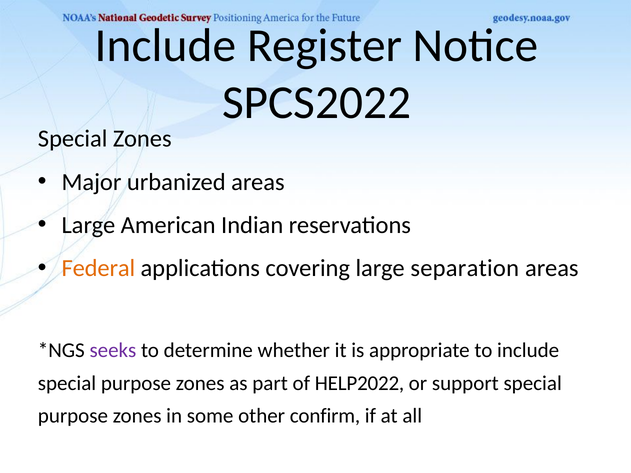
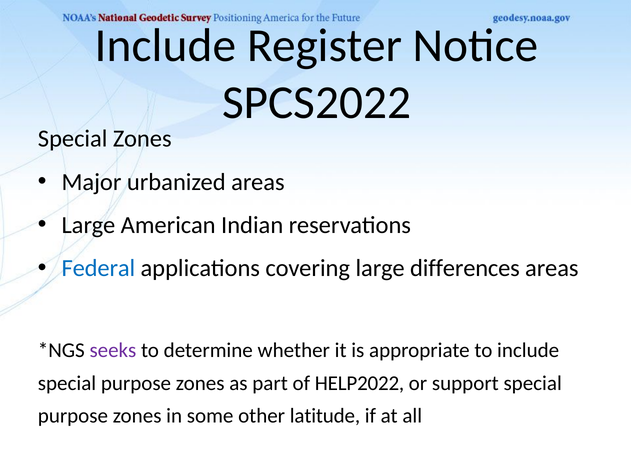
Federal colour: orange -> blue (98, 268)
separation: separation -> differences (465, 268)
confirm: confirm -> latitude (325, 416)
